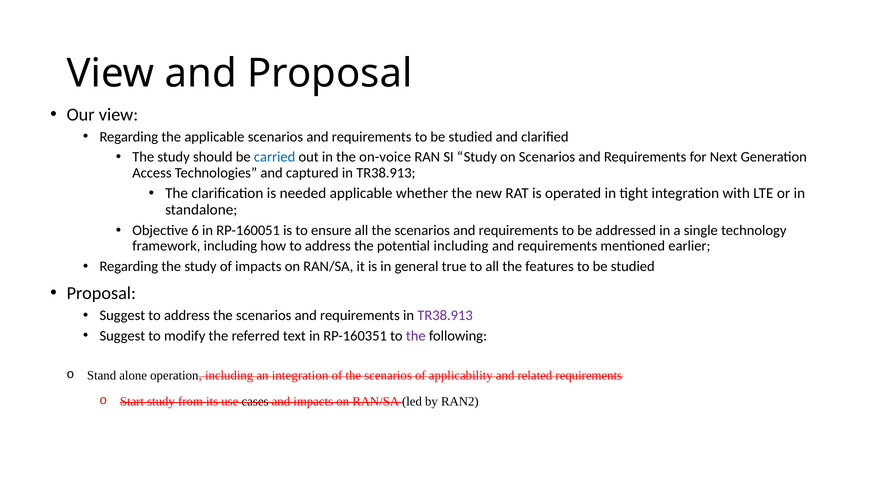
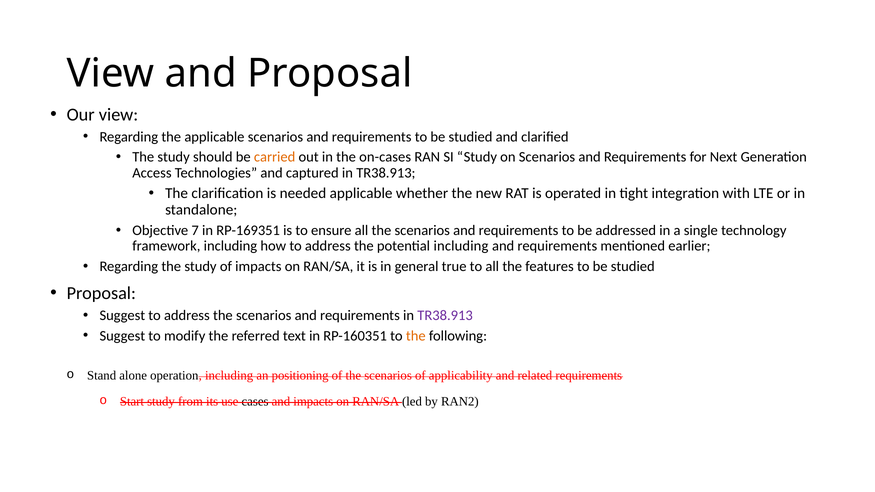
carried colour: blue -> orange (275, 157)
on-voice: on-voice -> on-cases (385, 157)
6: 6 -> 7 (195, 230)
RP-160051: RP-160051 -> RP-169351 (248, 230)
the colour: purple -> orange (416, 336)
an integration: integration -> positioning (300, 376)
